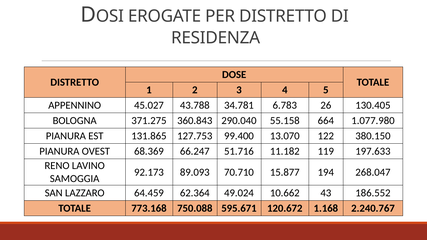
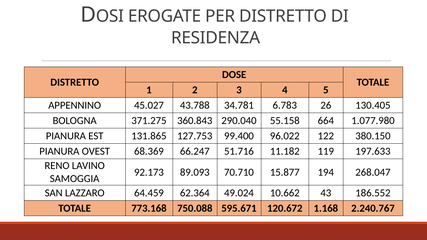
13.070: 13.070 -> 96.022 (285, 136)
